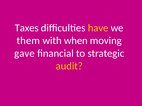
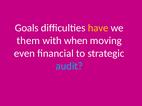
Taxes: Taxes -> Goals (27, 28)
gave: gave -> even (24, 54)
audit colour: yellow -> light blue (69, 66)
